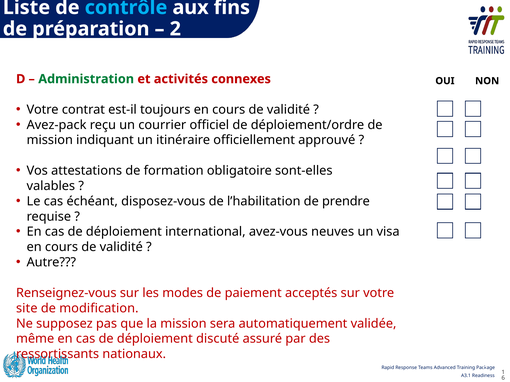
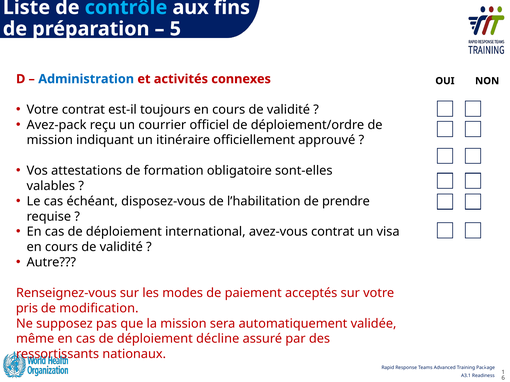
2: 2 -> 5 (175, 29)
Administration colour: green -> blue (86, 79)
avez-vous neuves: neuves -> contrat (333, 232)
site: site -> pris (27, 309)
discuté: discuté -> décline (218, 339)
